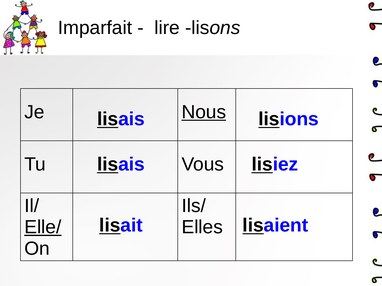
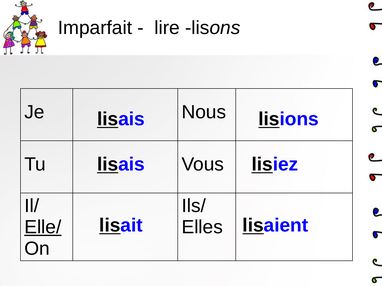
Nous underline: present -> none (204, 112)
